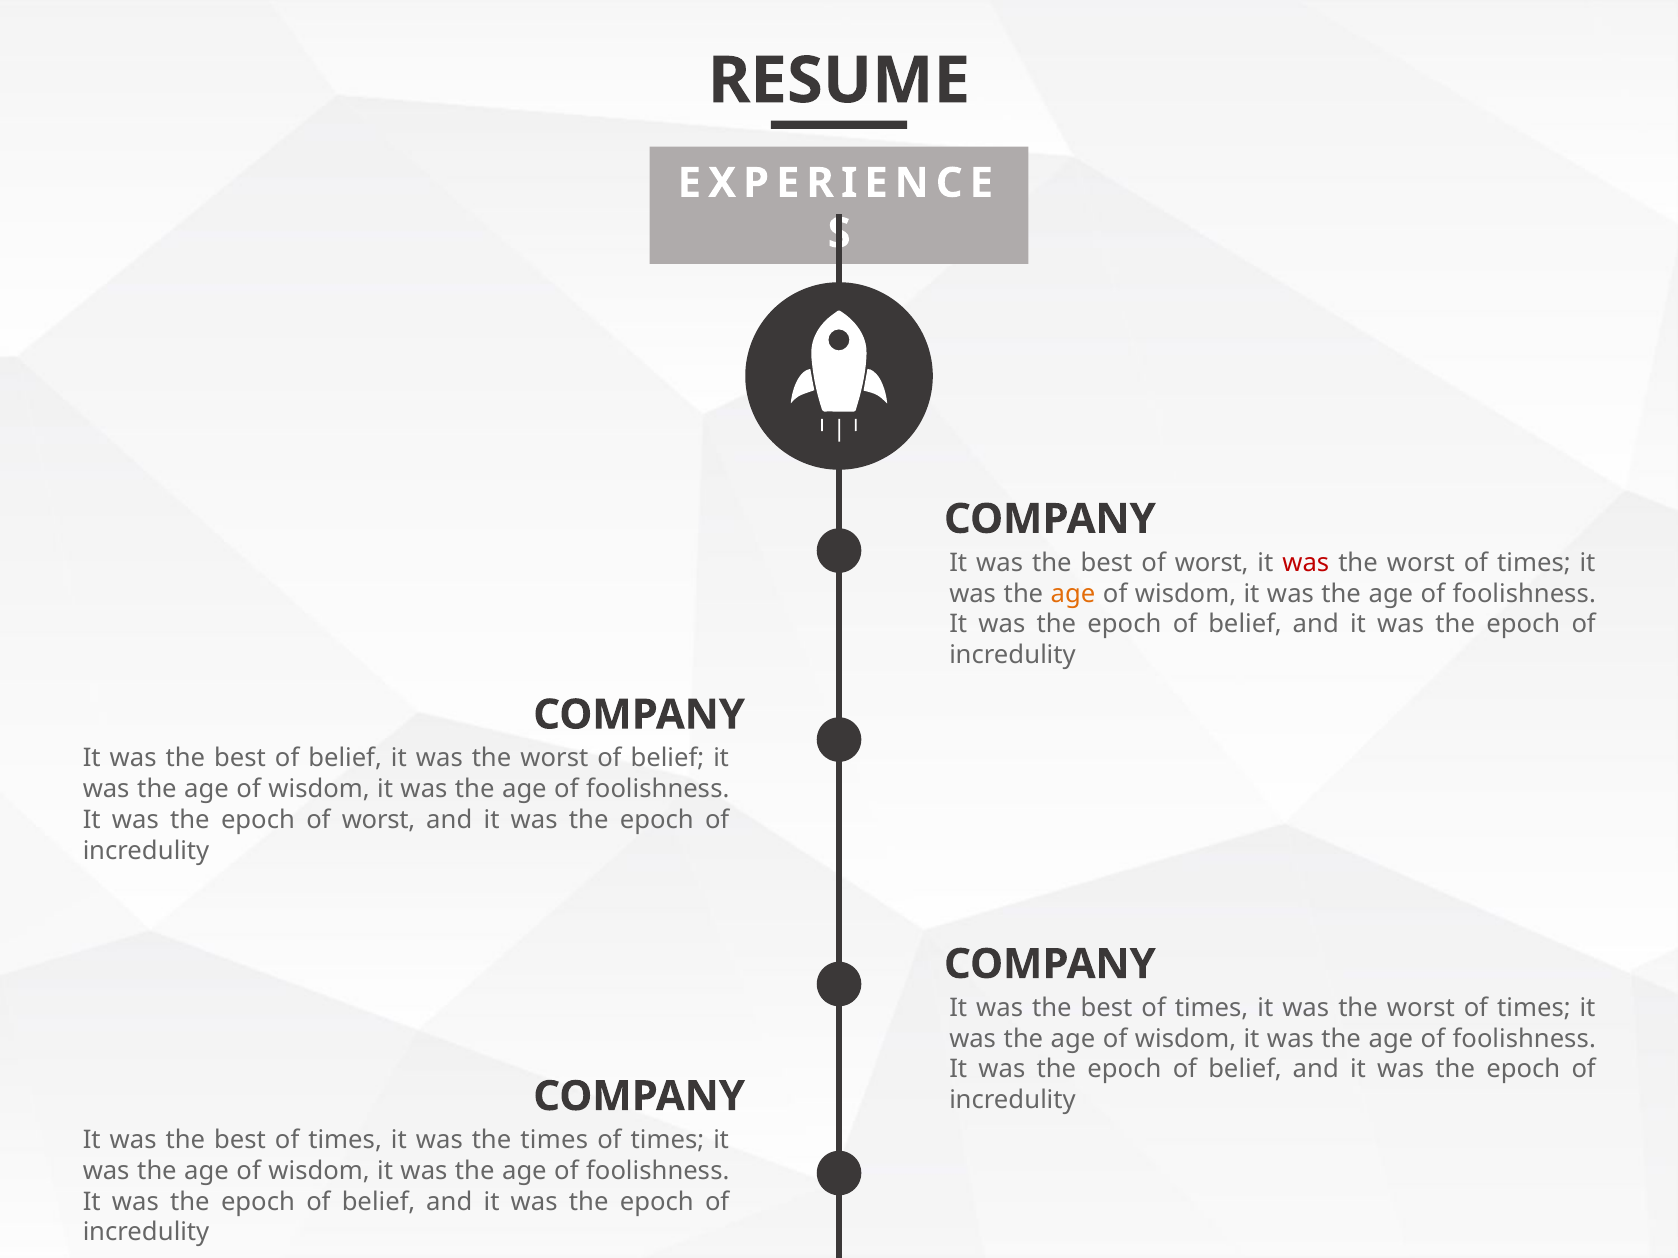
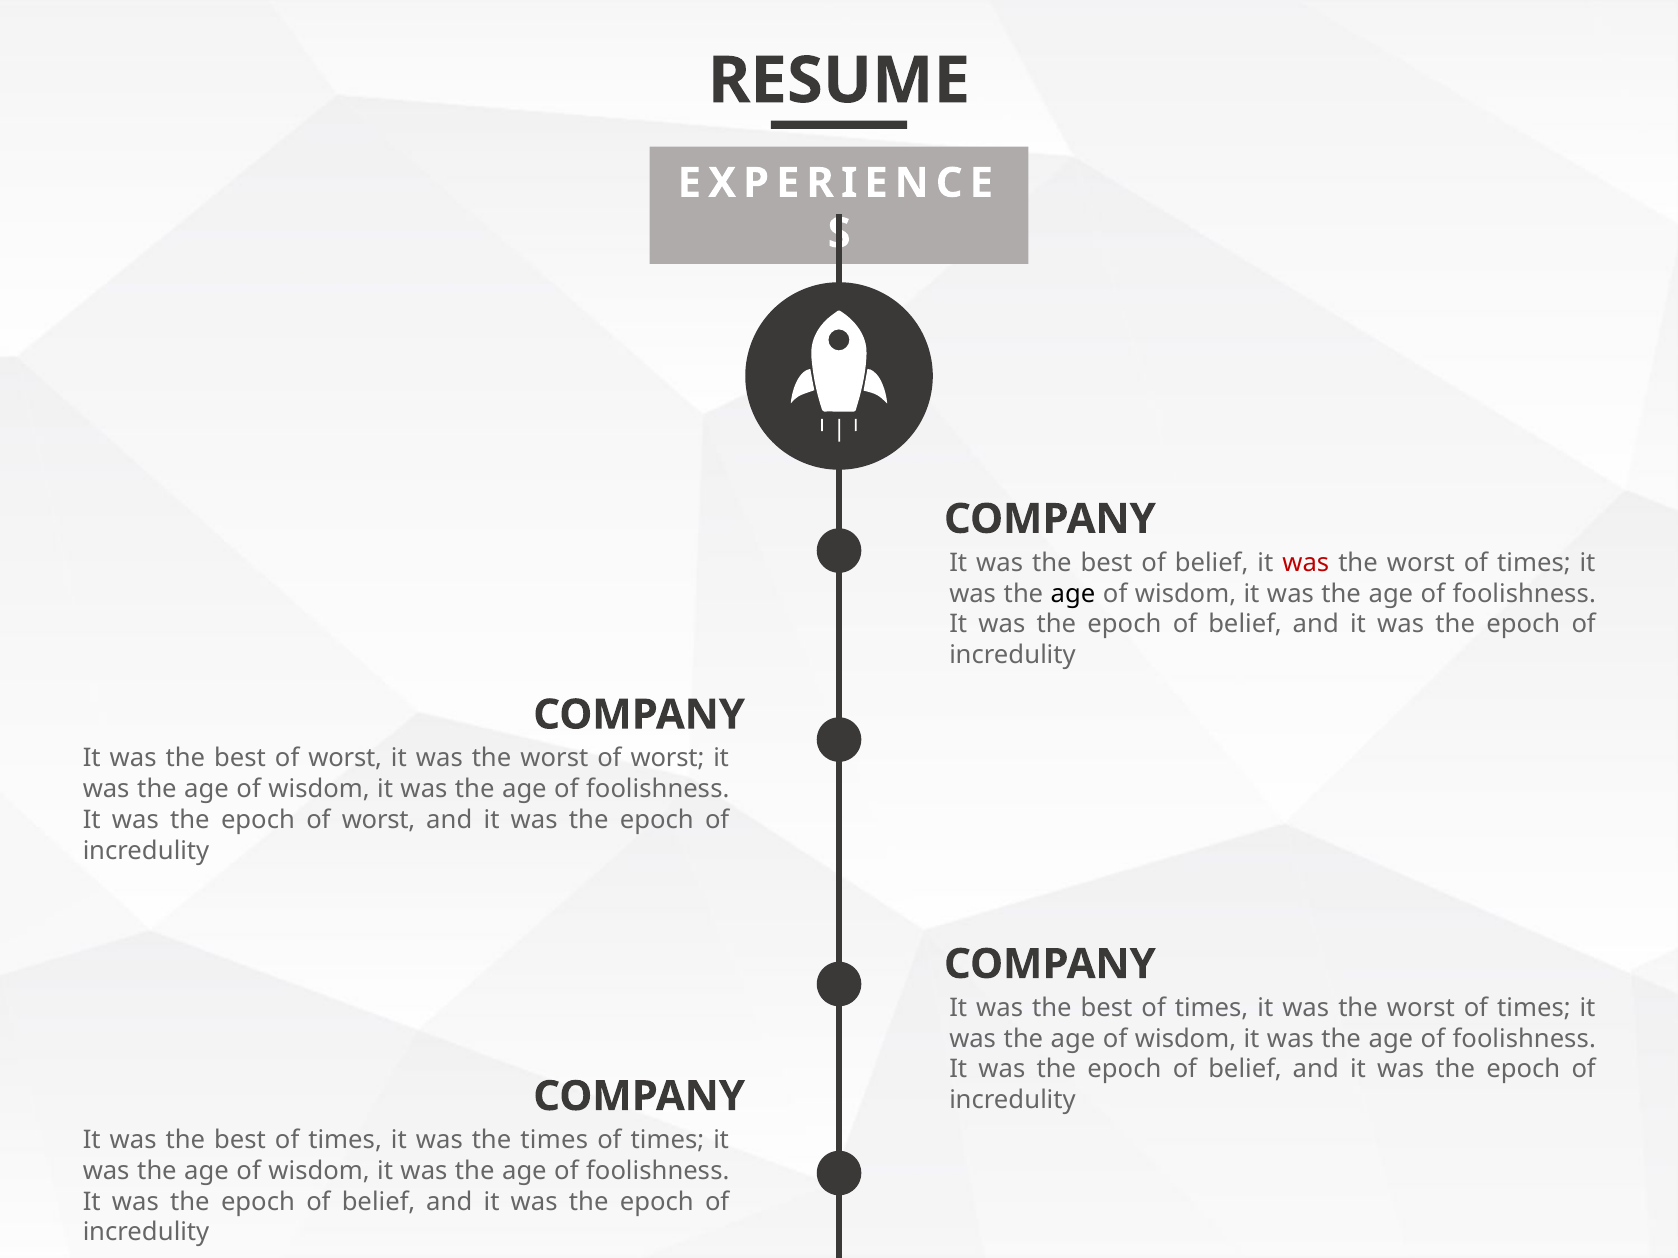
best of worst: worst -> belief (1212, 563)
age colour: orange -> black (1073, 594)
best of belief: belief -> worst (345, 759)
worst of belief: belief -> worst (668, 759)
